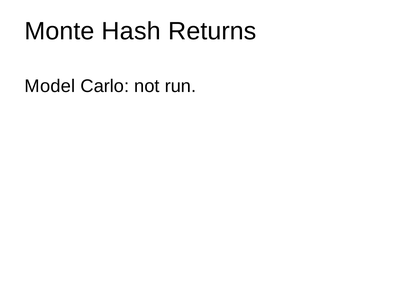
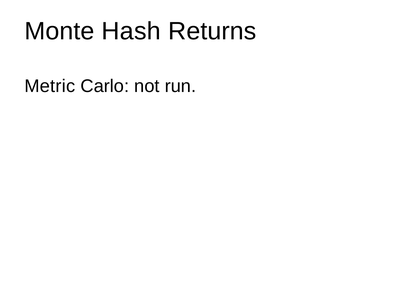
Model: Model -> Metric (50, 86)
